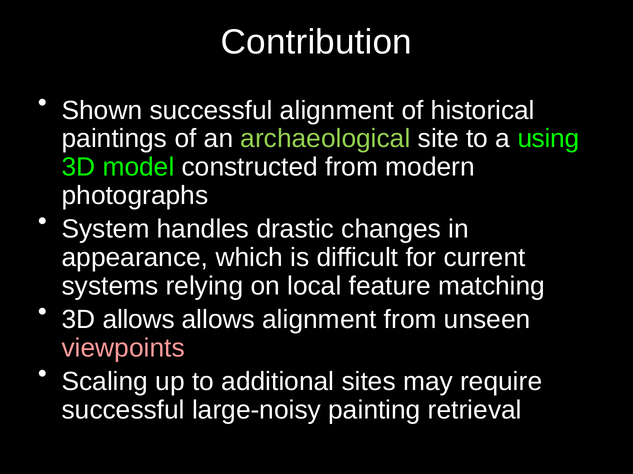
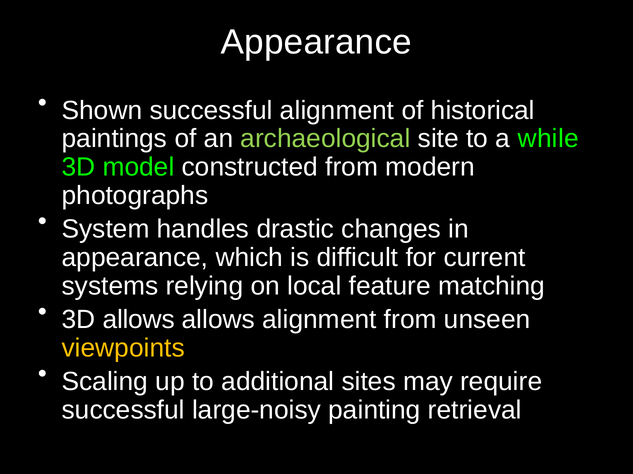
Contribution: Contribution -> Appearance (316, 42)
using: using -> while (548, 139)
viewpoints colour: pink -> yellow (123, 348)
